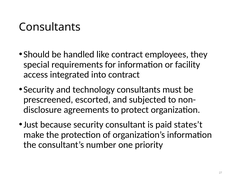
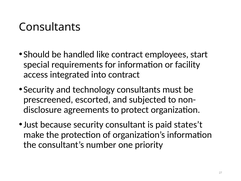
they: they -> start (199, 54)
